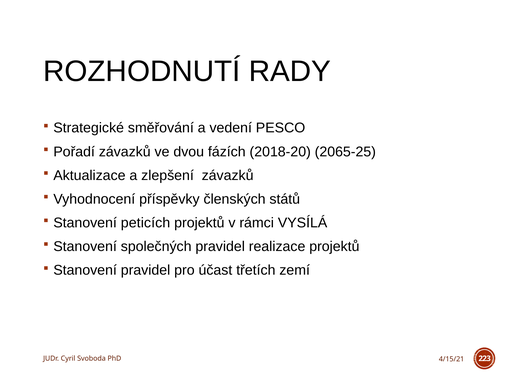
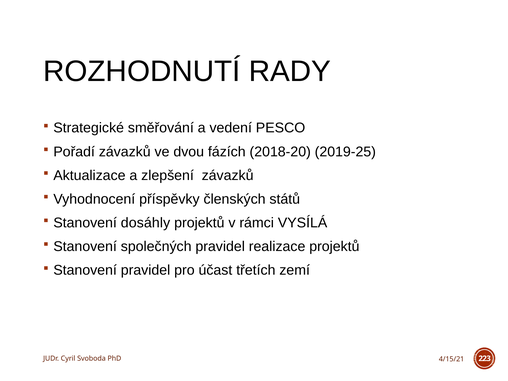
2065-25: 2065-25 -> 2019-25 (345, 152)
peticích: peticích -> dosáhly (146, 223)
